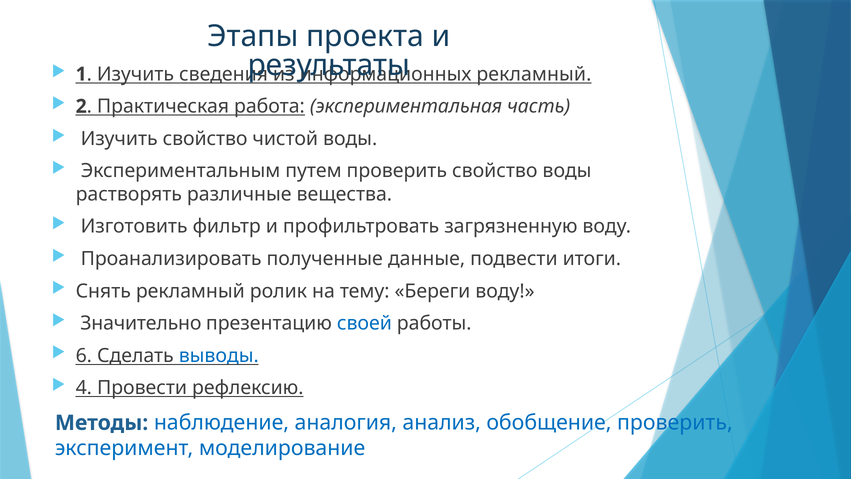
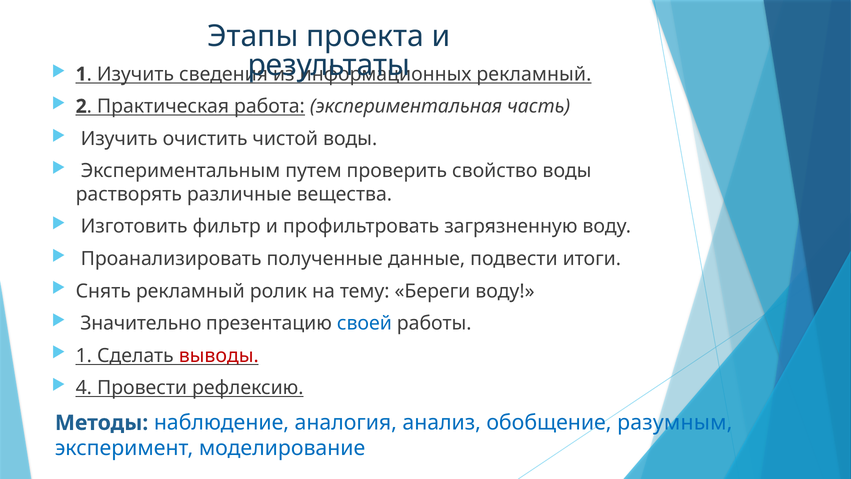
Изучить свойство: свойство -> очистить (205, 139)
6: 6 -> 1 (84, 355)
выводы colour: blue -> red (219, 355)
обобщение проверить: проверить -> разумным (675, 423)
